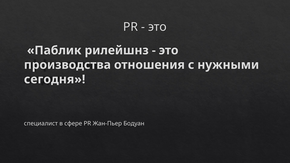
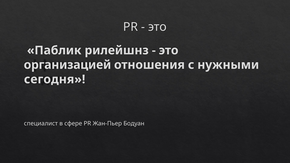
производства: производства -> организацией (67, 65)
